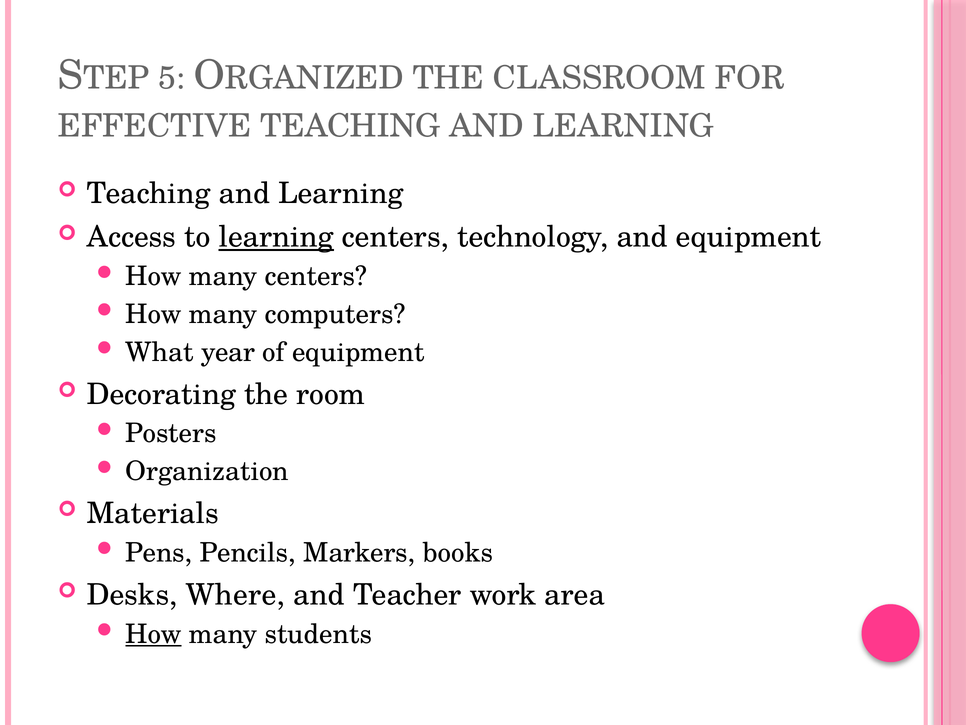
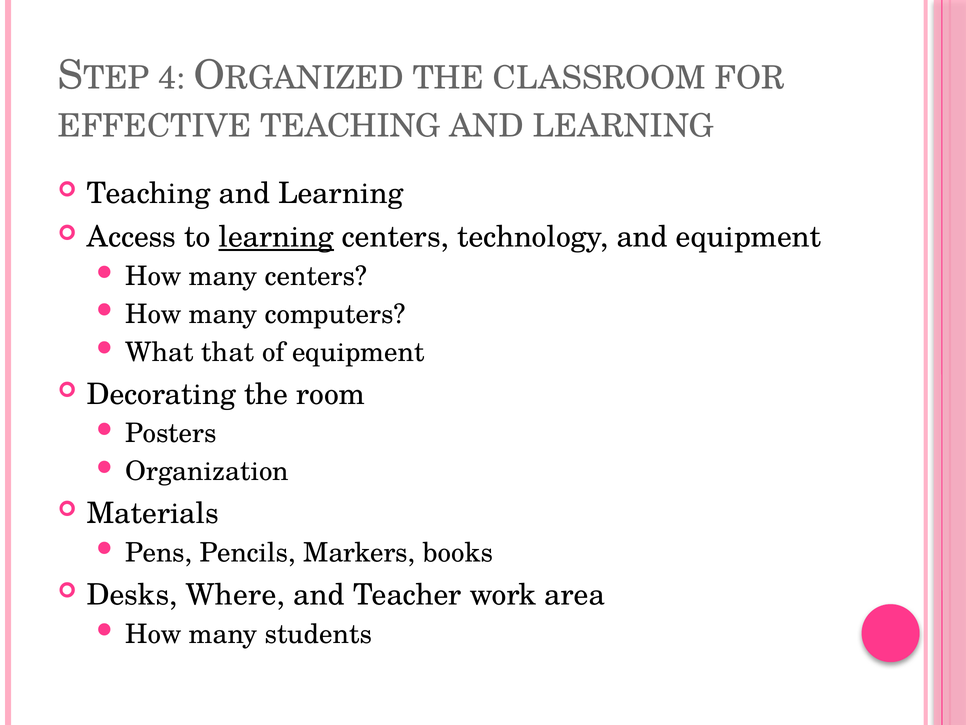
5: 5 -> 4 (172, 78)
year: year -> that (228, 352)
How underline: present -> none (154, 634)
